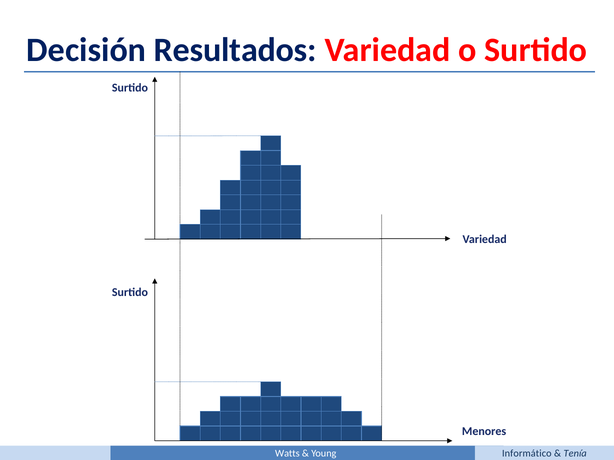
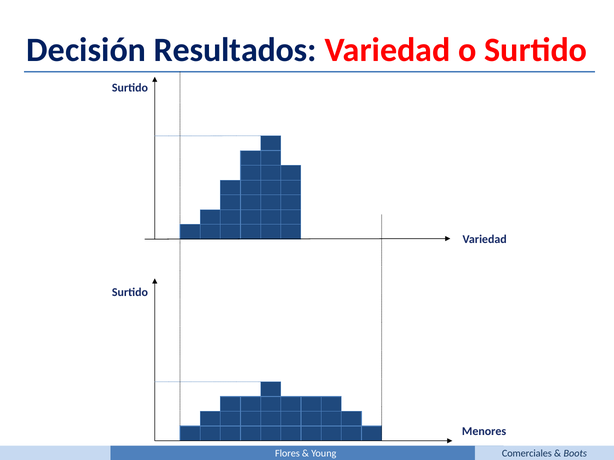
Watts: Watts -> Flores (287, 454)
Informático: Informático -> Comerciales (527, 454)
Tenía: Tenía -> Boots (575, 454)
